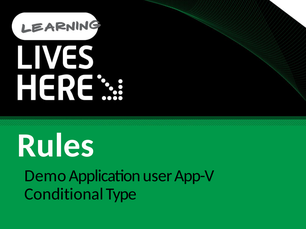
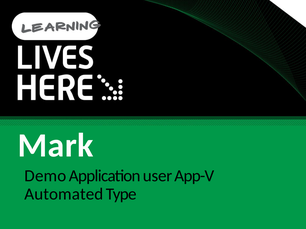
Rules: Rules -> Mark (56, 146)
Conditional: Conditional -> Automated (64, 195)
